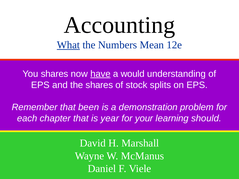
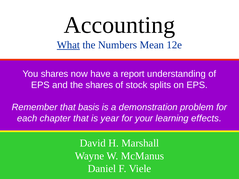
have underline: present -> none (100, 74)
would: would -> report (133, 74)
been: been -> basis (89, 107)
should: should -> effects (206, 119)
